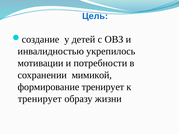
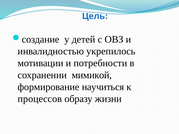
формирование тренирует: тренирует -> научиться (103, 87)
тренирует: тренирует -> процессов (40, 99)
